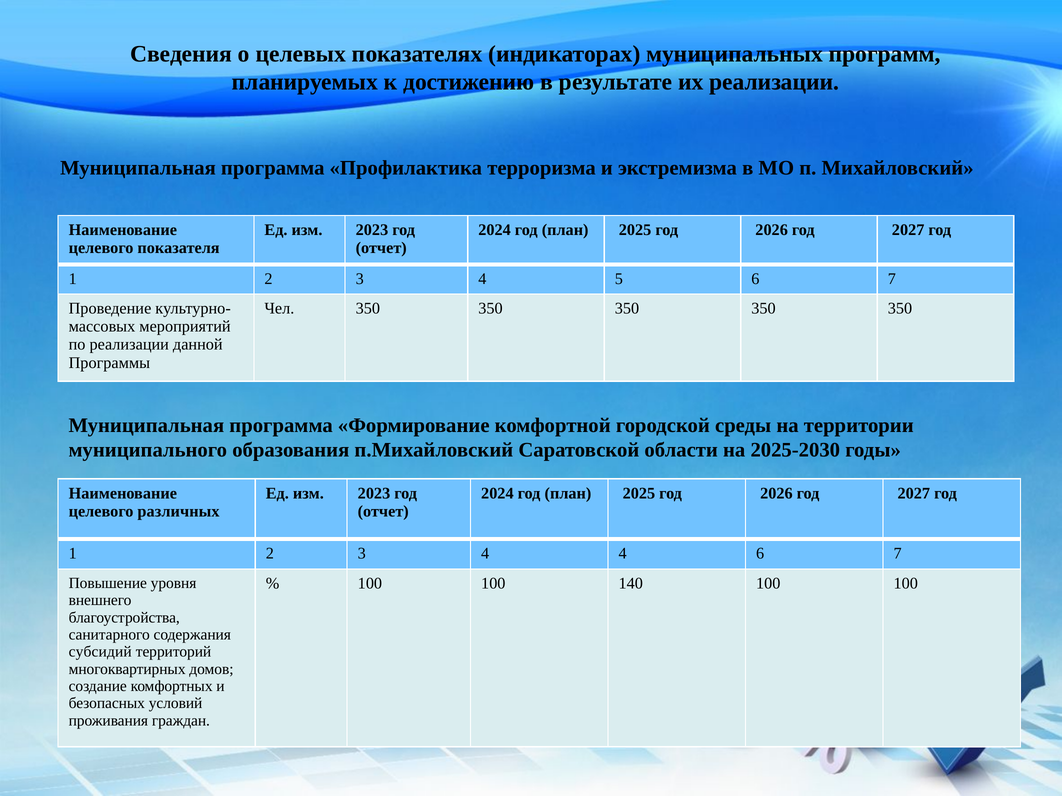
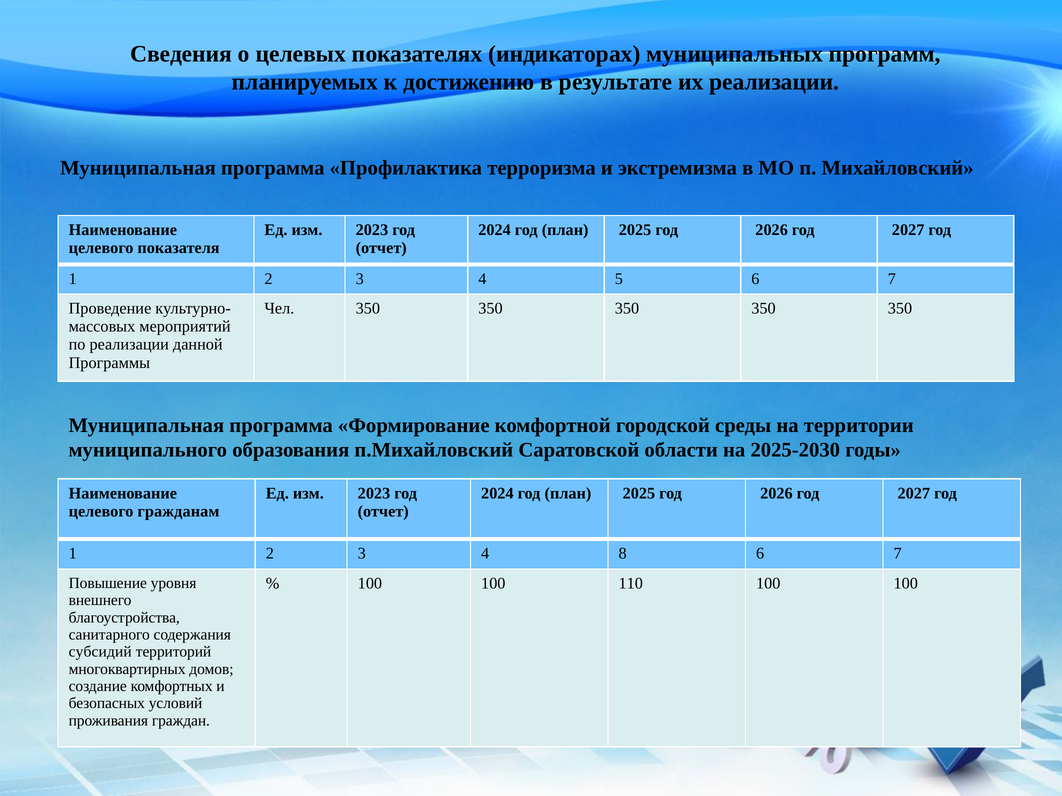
различных: различных -> гражданам (178, 512)
4 4: 4 -> 8 (623, 554)
140: 140 -> 110 (631, 584)
